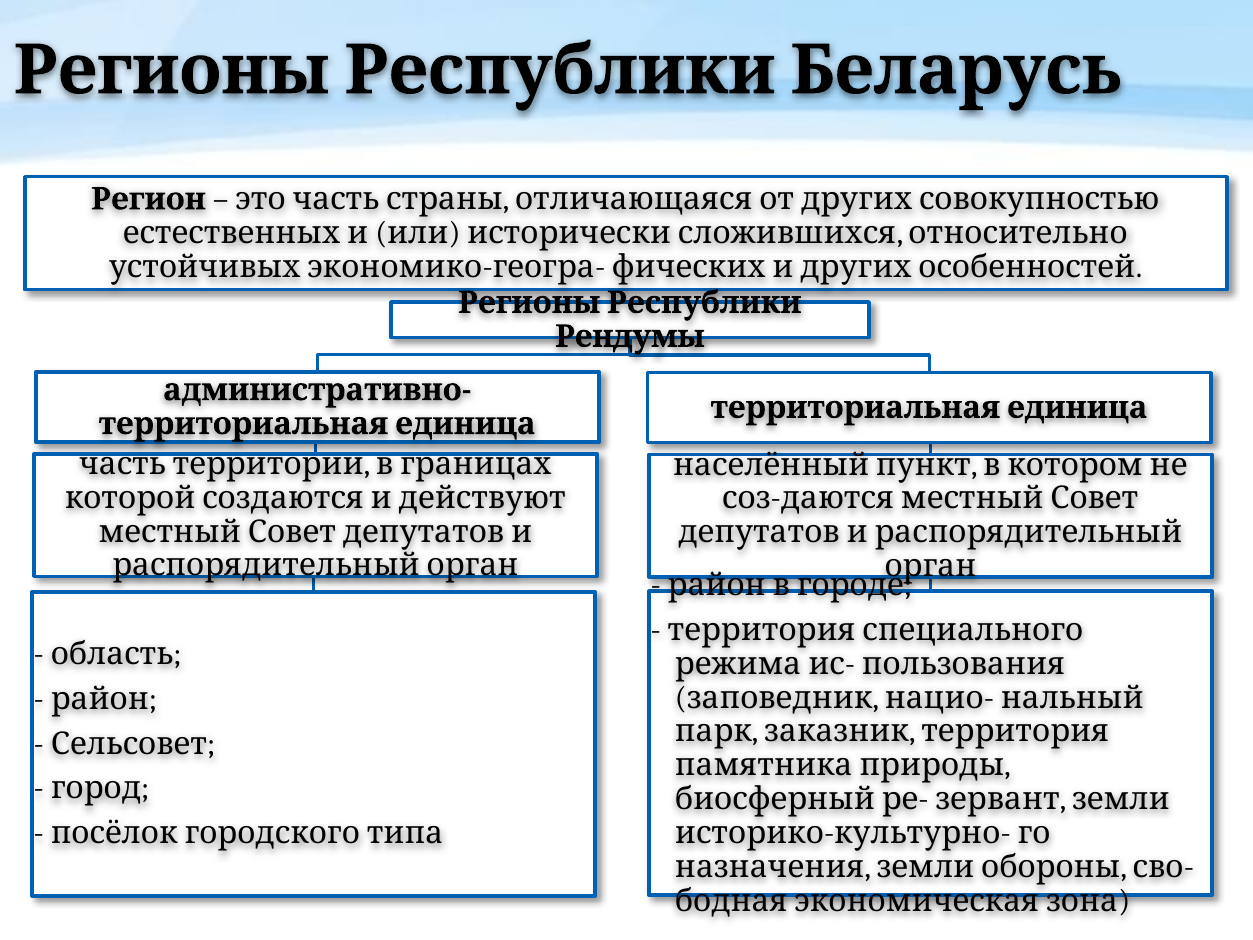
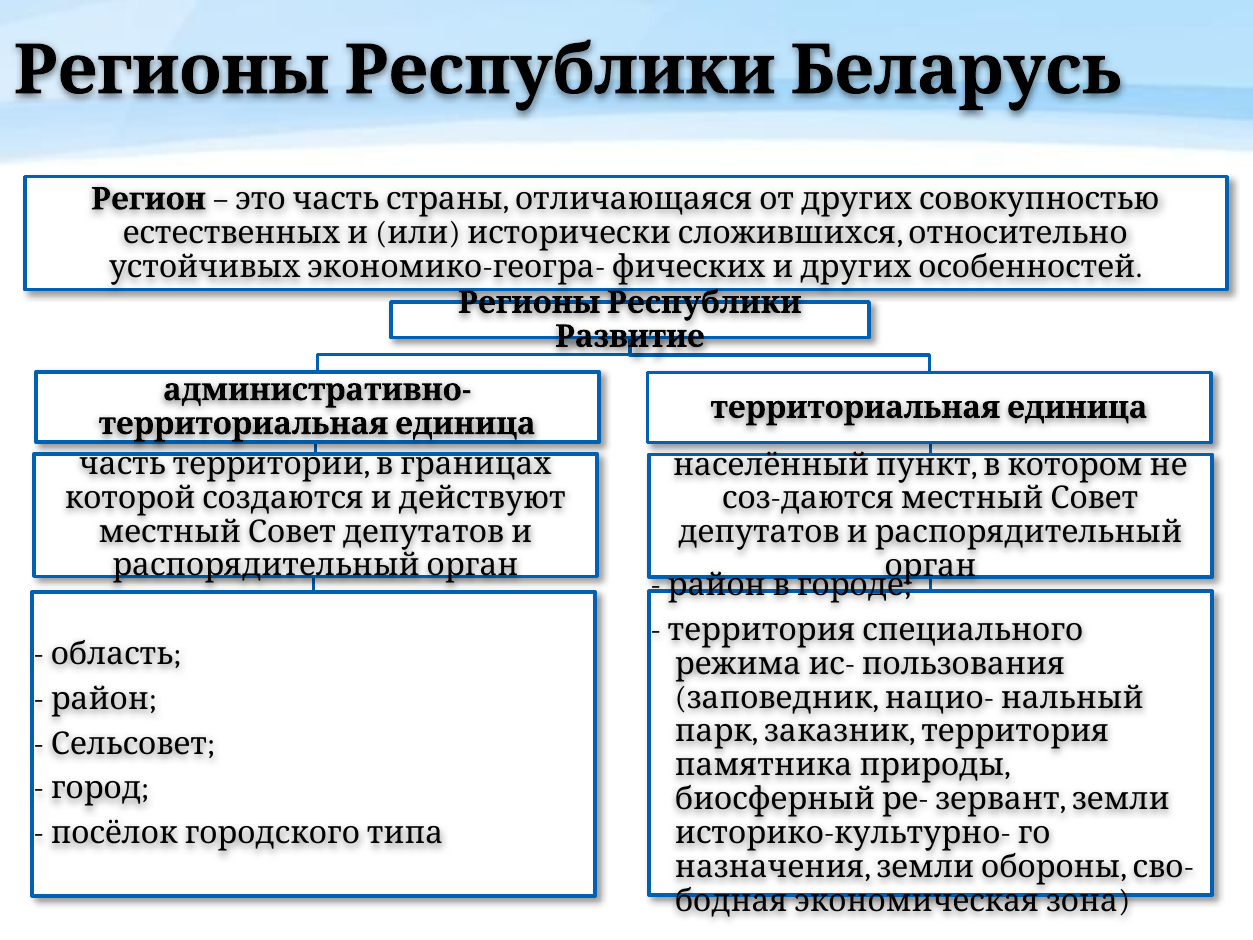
Рендумы: Рендумы -> Развитие (630, 336)
